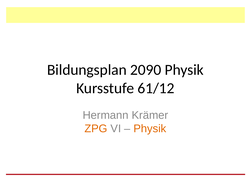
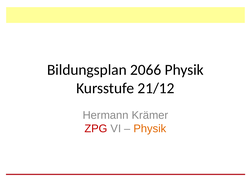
2090: 2090 -> 2066 (146, 70)
61/12: 61/12 -> 21/12 (156, 88)
ZPG colour: orange -> red (96, 129)
